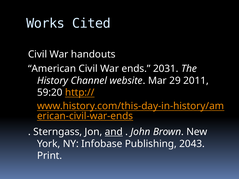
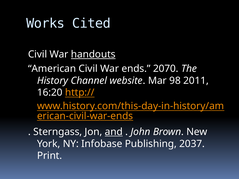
handouts underline: none -> present (93, 54)
2031: 2031 -> 2070 (166, 69)
29: 29 -> 98 (175, 81)
59:20: 59:20 -> 16:20 (50, 93)
2043: 2043 -> 2037 (192, 144)
